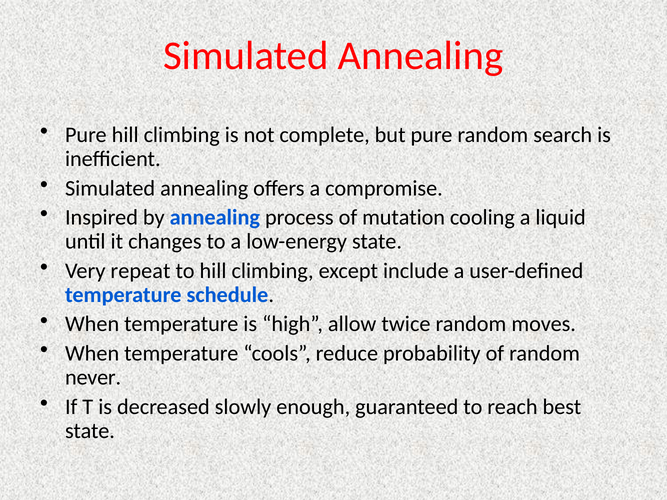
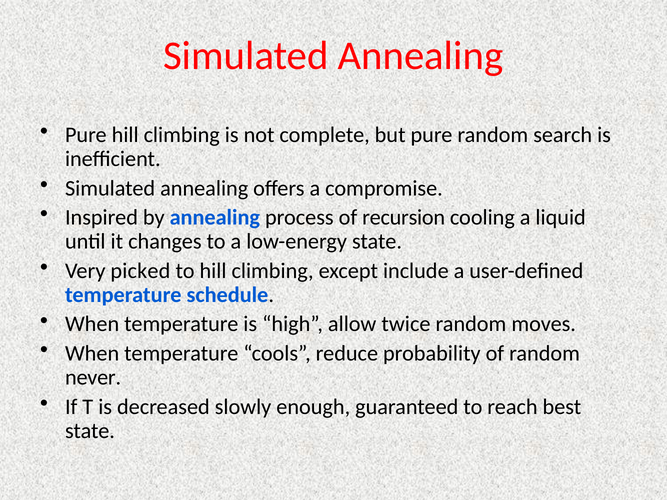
mutation: mutation -> recursion (404, 218)
repeat: repeat -> picked (140, 271)
